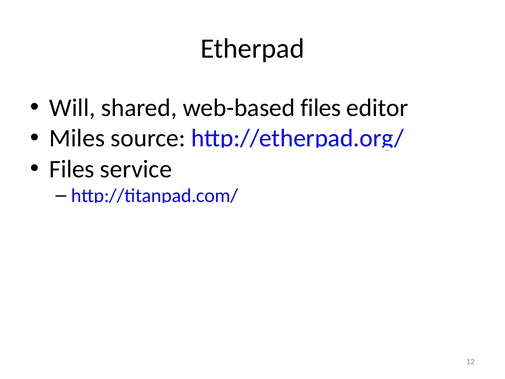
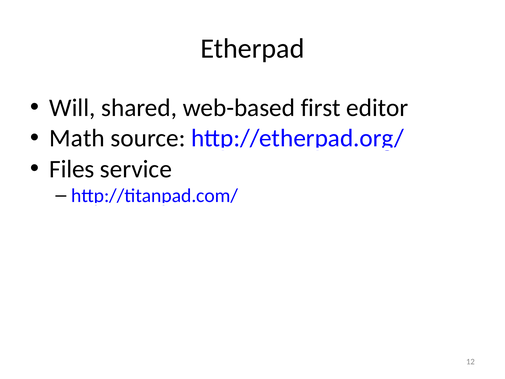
web-based files: files -> first (321, 108)
Miles: Miles -> Math (77, 138)
